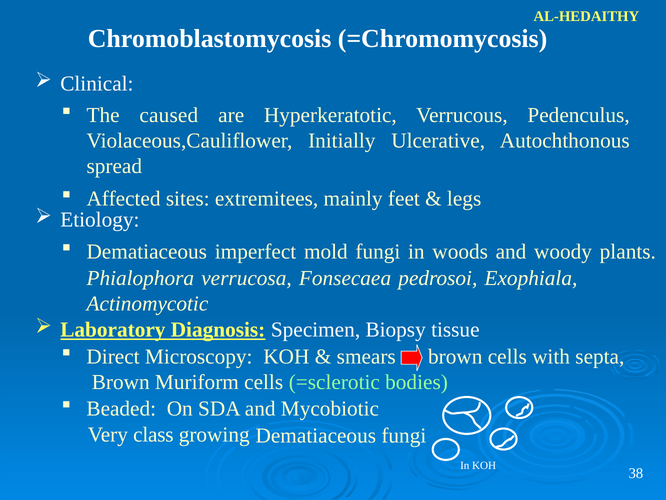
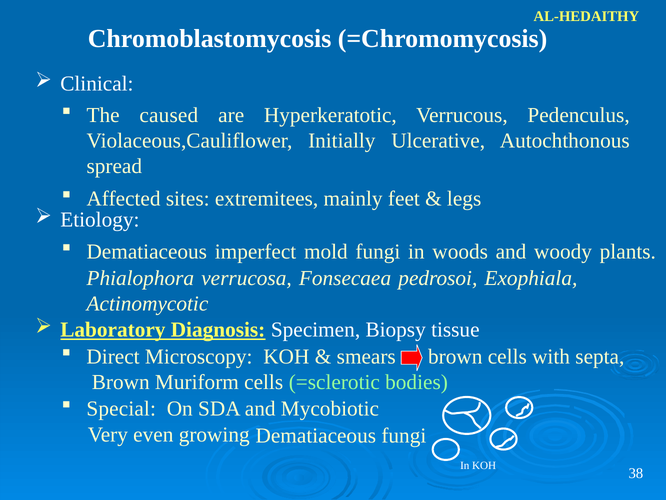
Beaded: Beaded -> Special (121, 408)
class: class -> even (153, 434)
